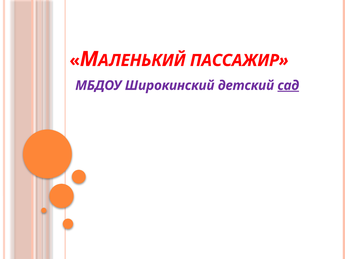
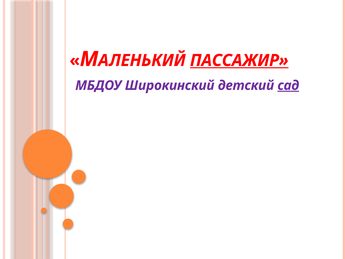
ПАССАЖИР underline: none -> present (239, 60)
